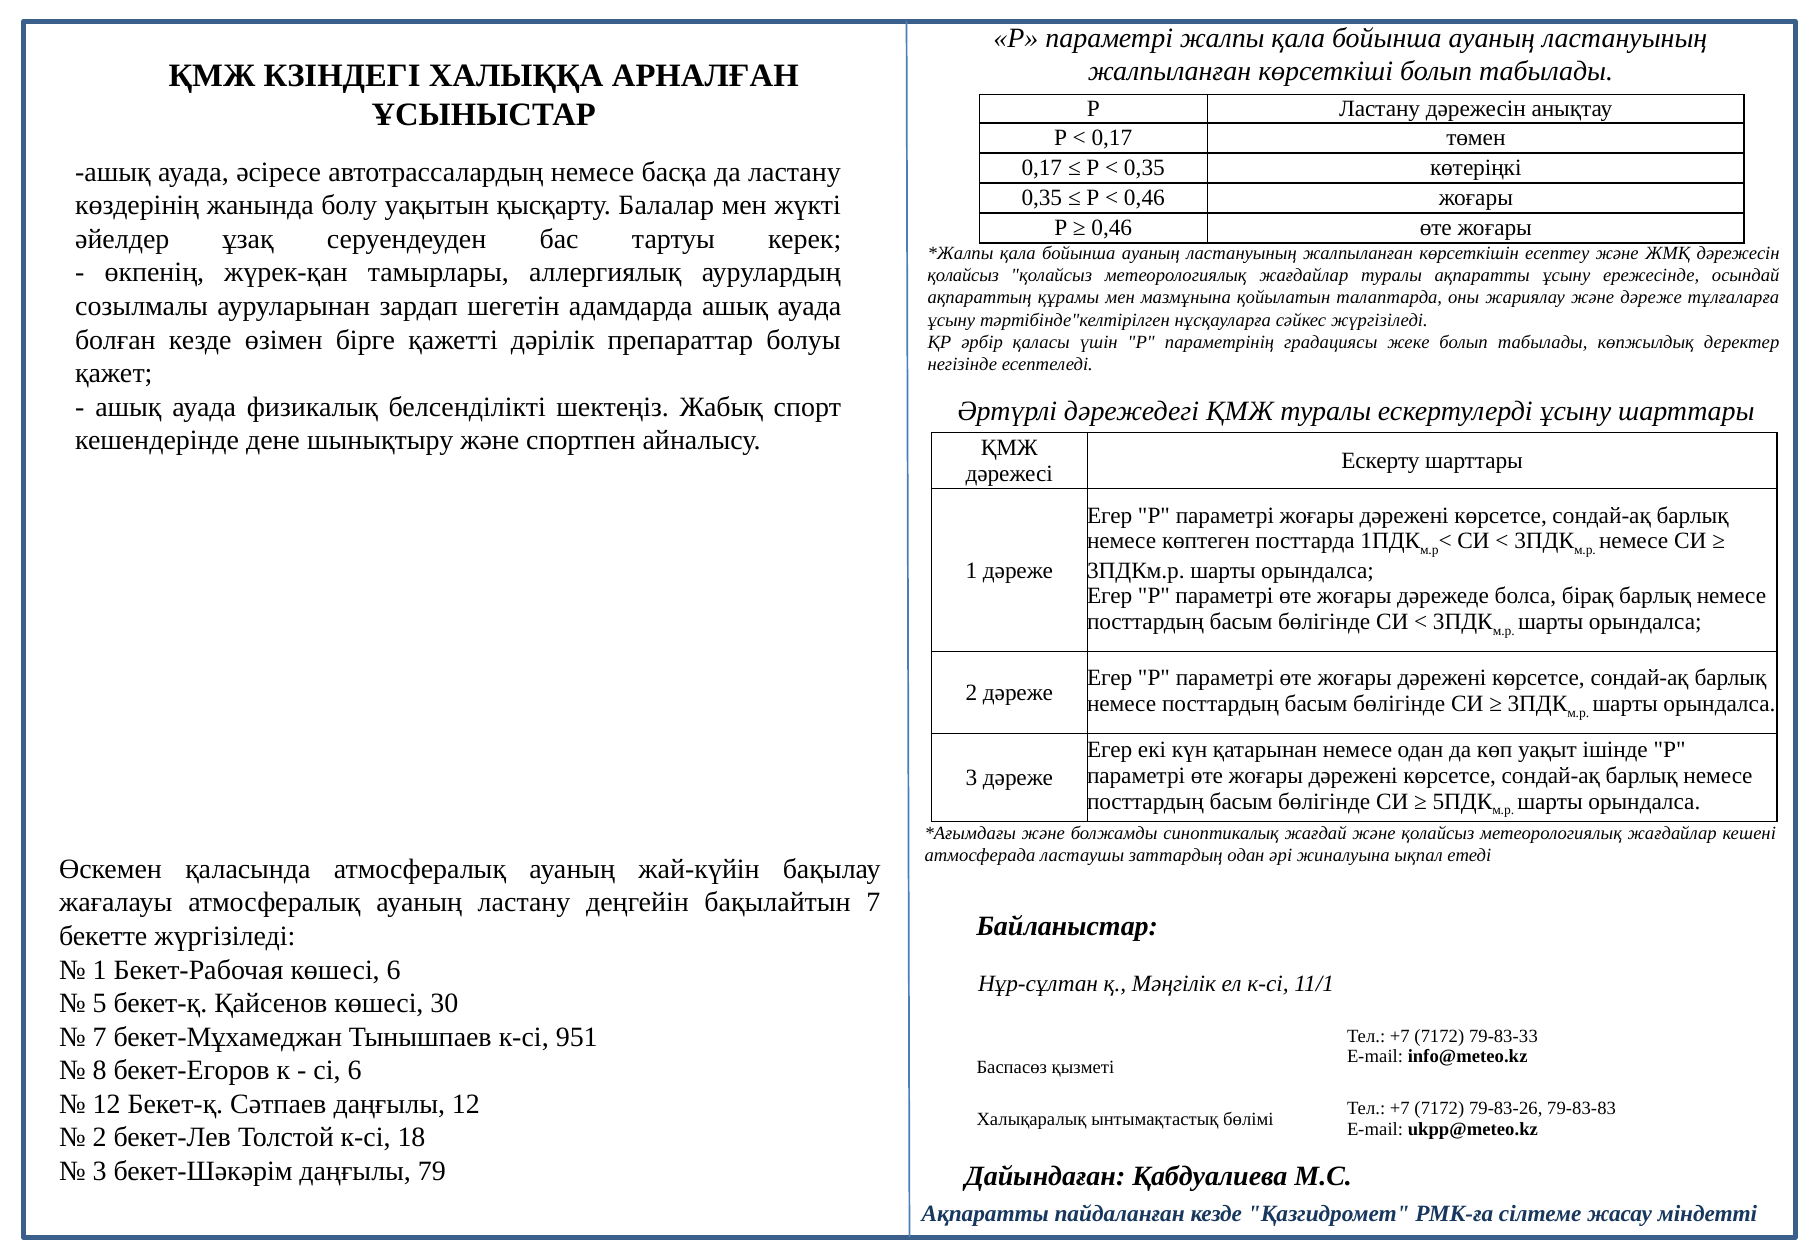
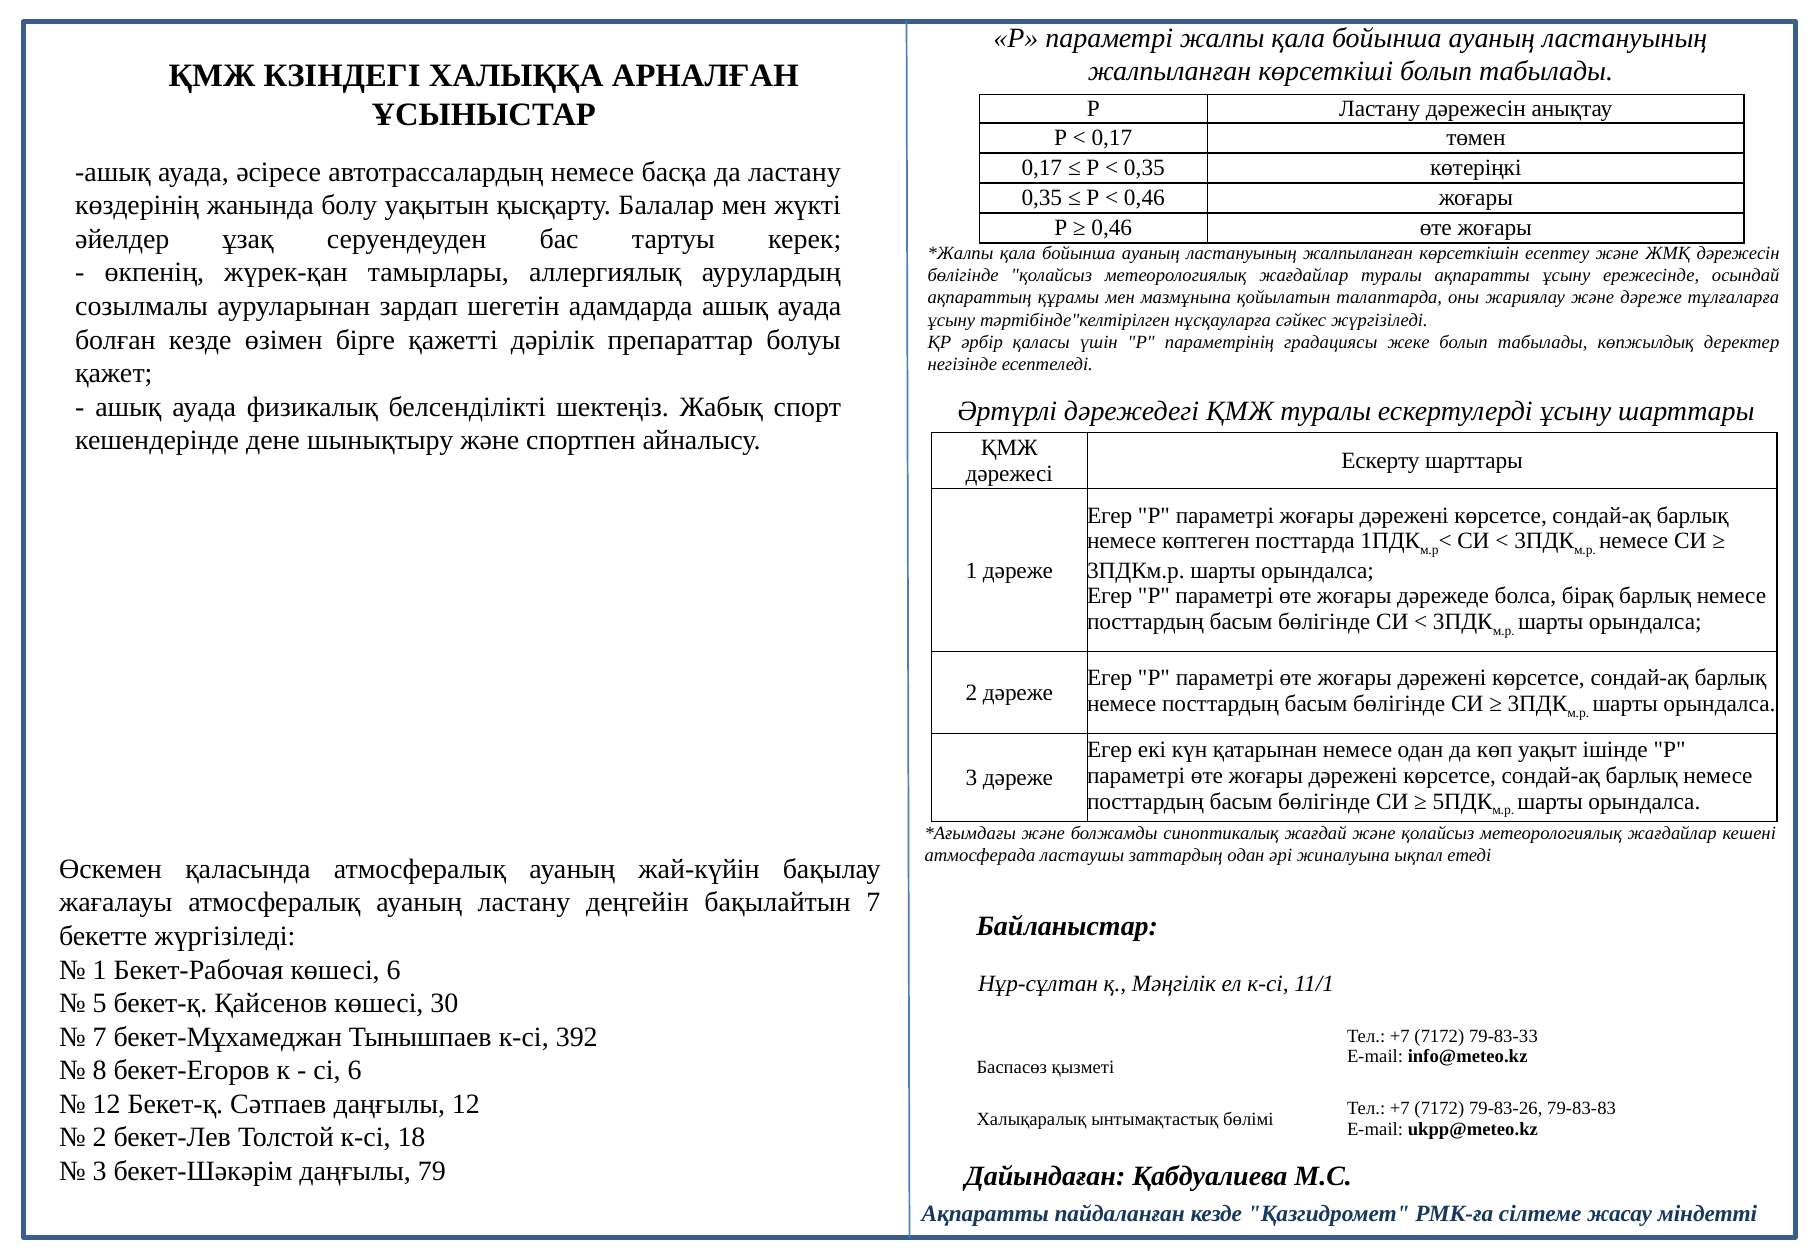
қолайсыз: қолайсыз -> бөлігінде (963, 275)
951: 951 -> 392 (577, 1037)
